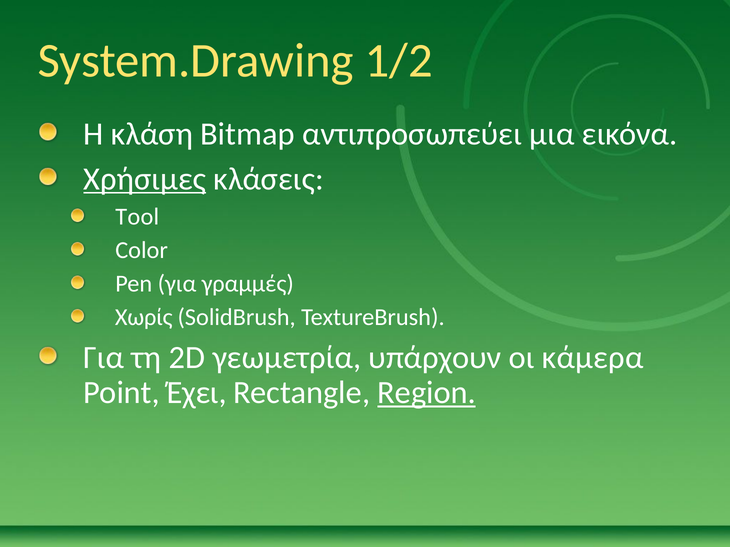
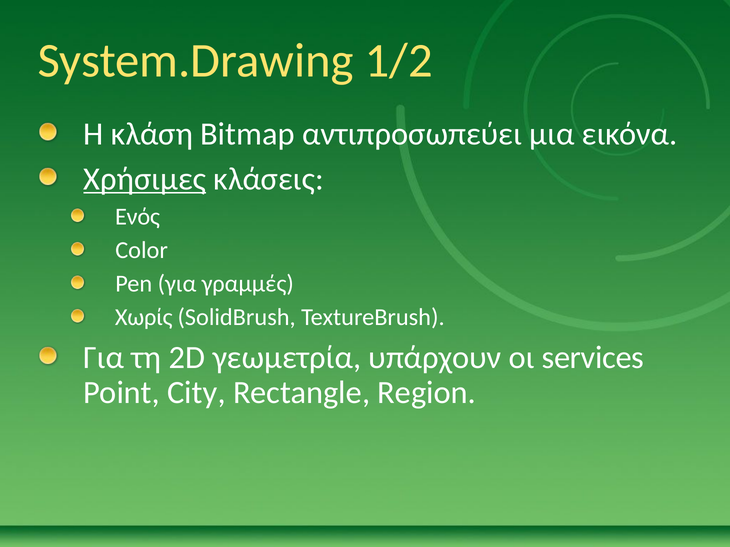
Tool: Tool -> Ενός (138, 217)
κάμερα: κάμερα -> services (593, 358)
Έχει: Έχει -> City (196, 393)
Region underline: present -> none (427, 393)
